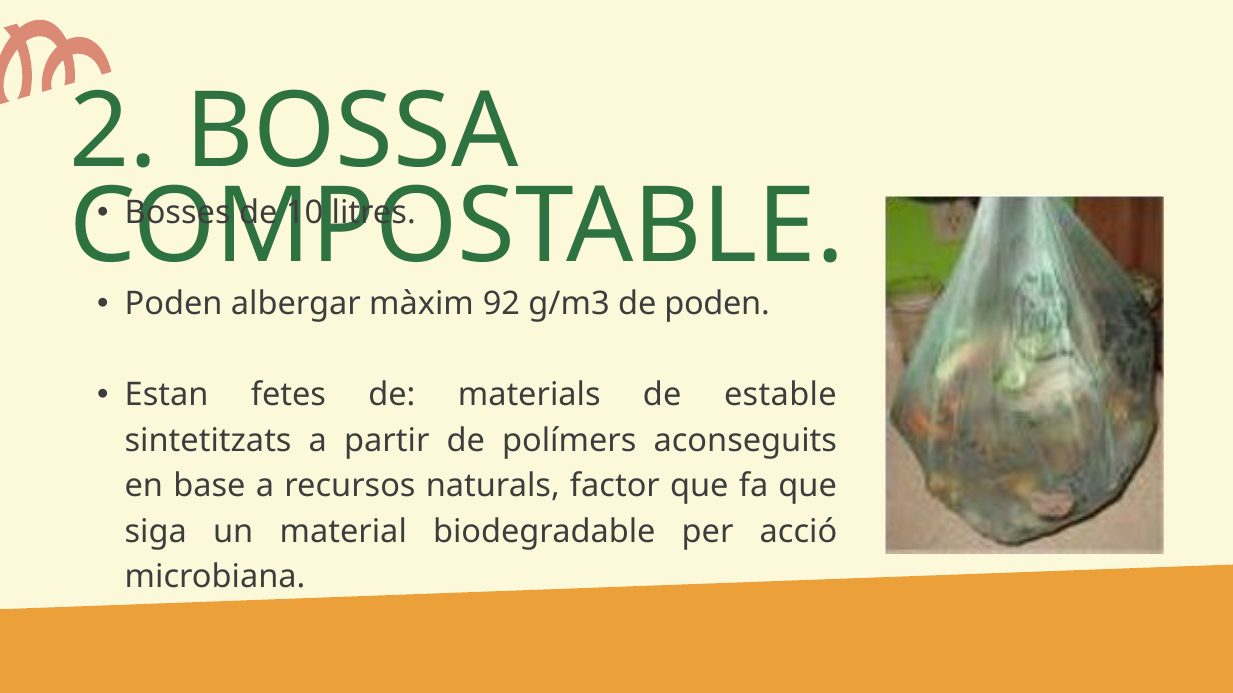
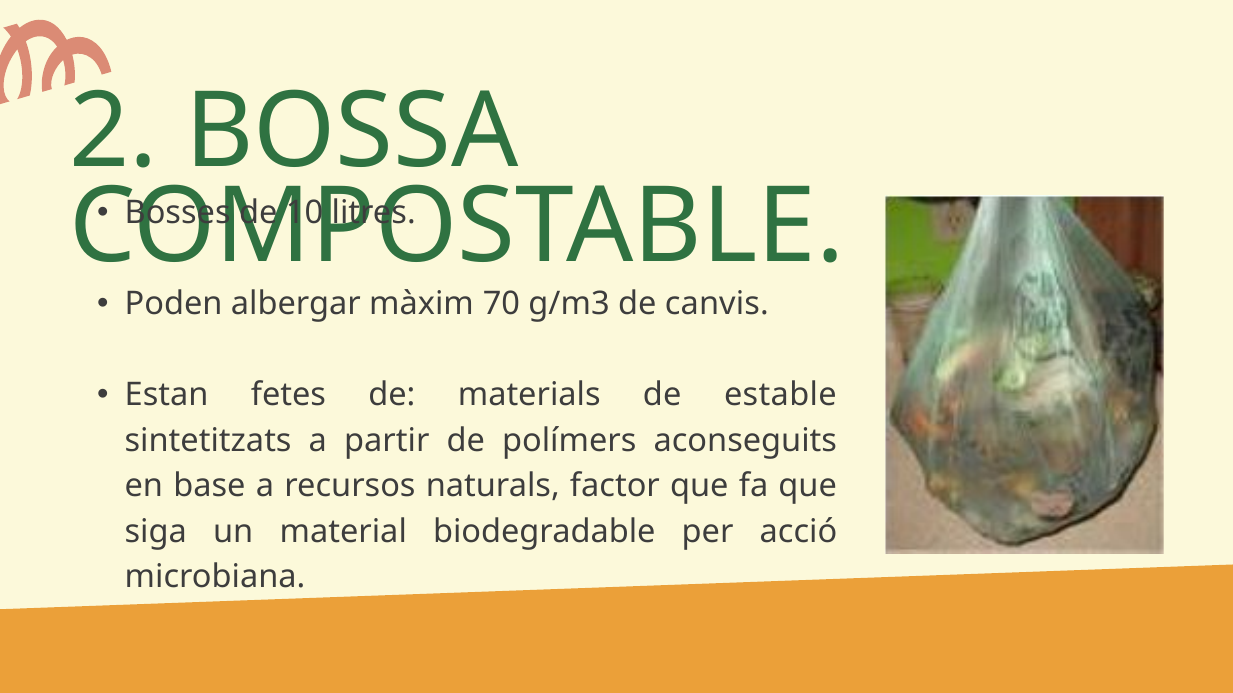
92: 92 -> 70 (501, 304)
de poden: poden -> canvis (717, 304)
